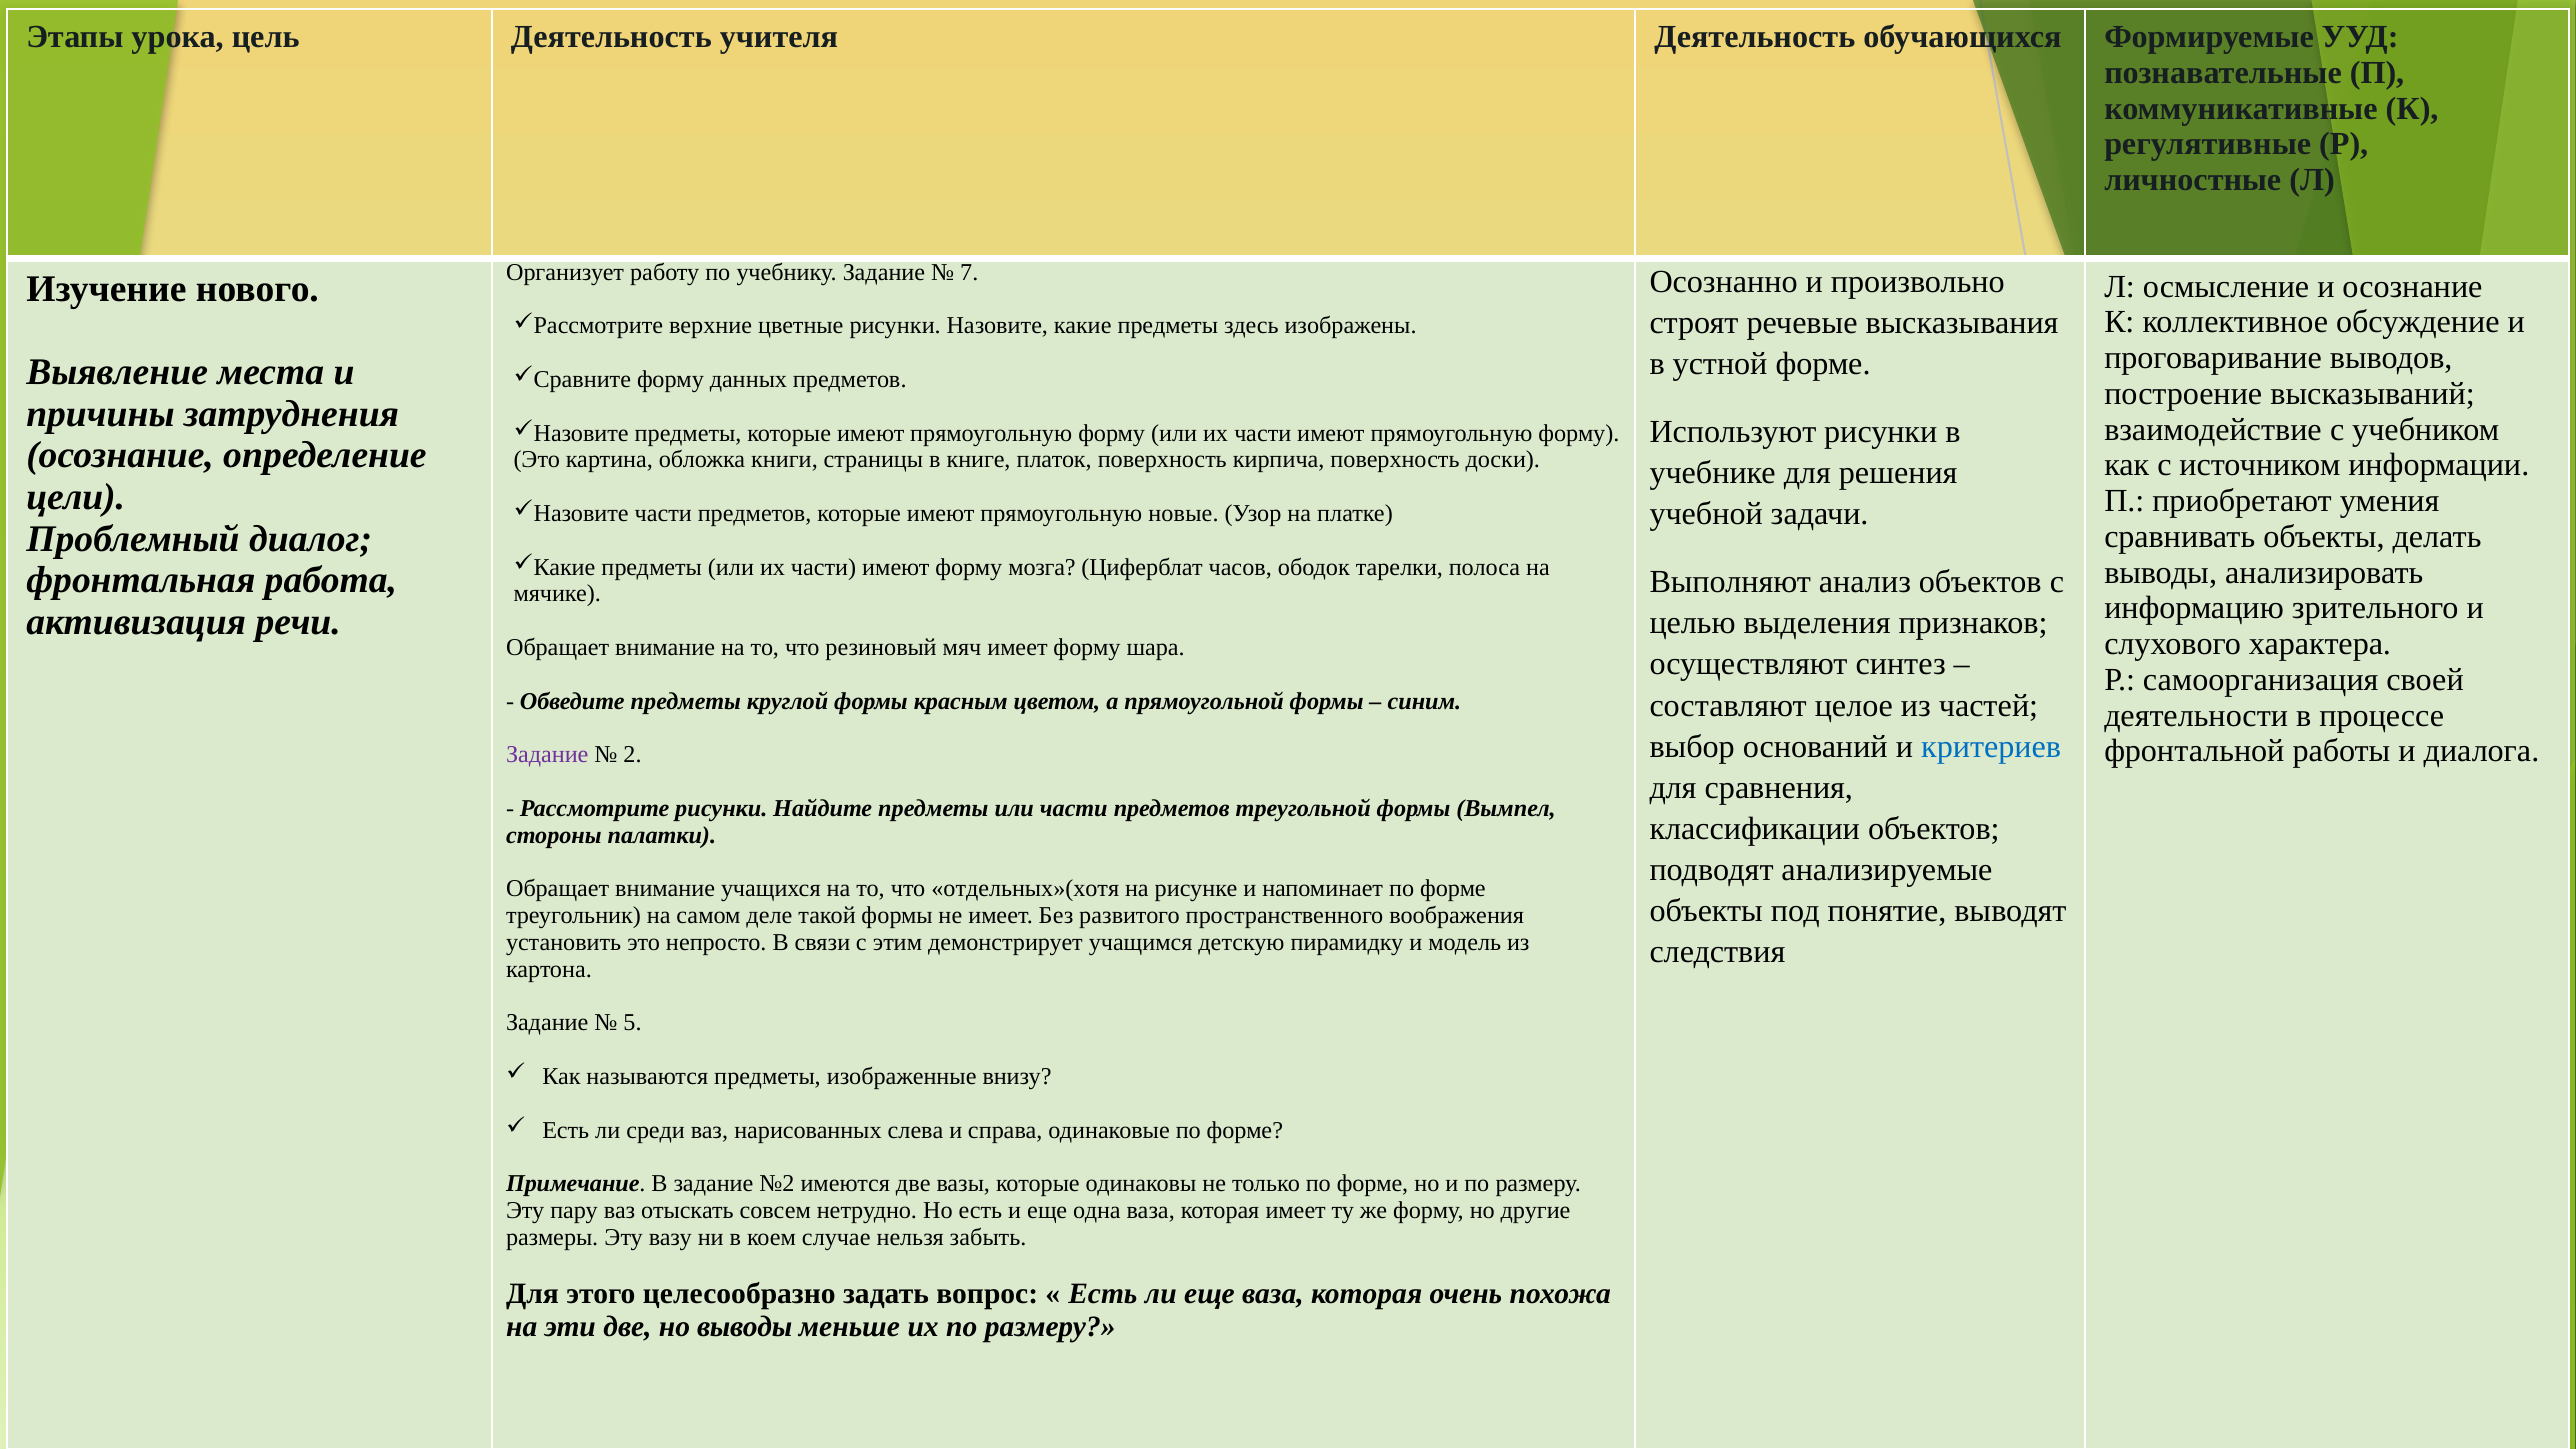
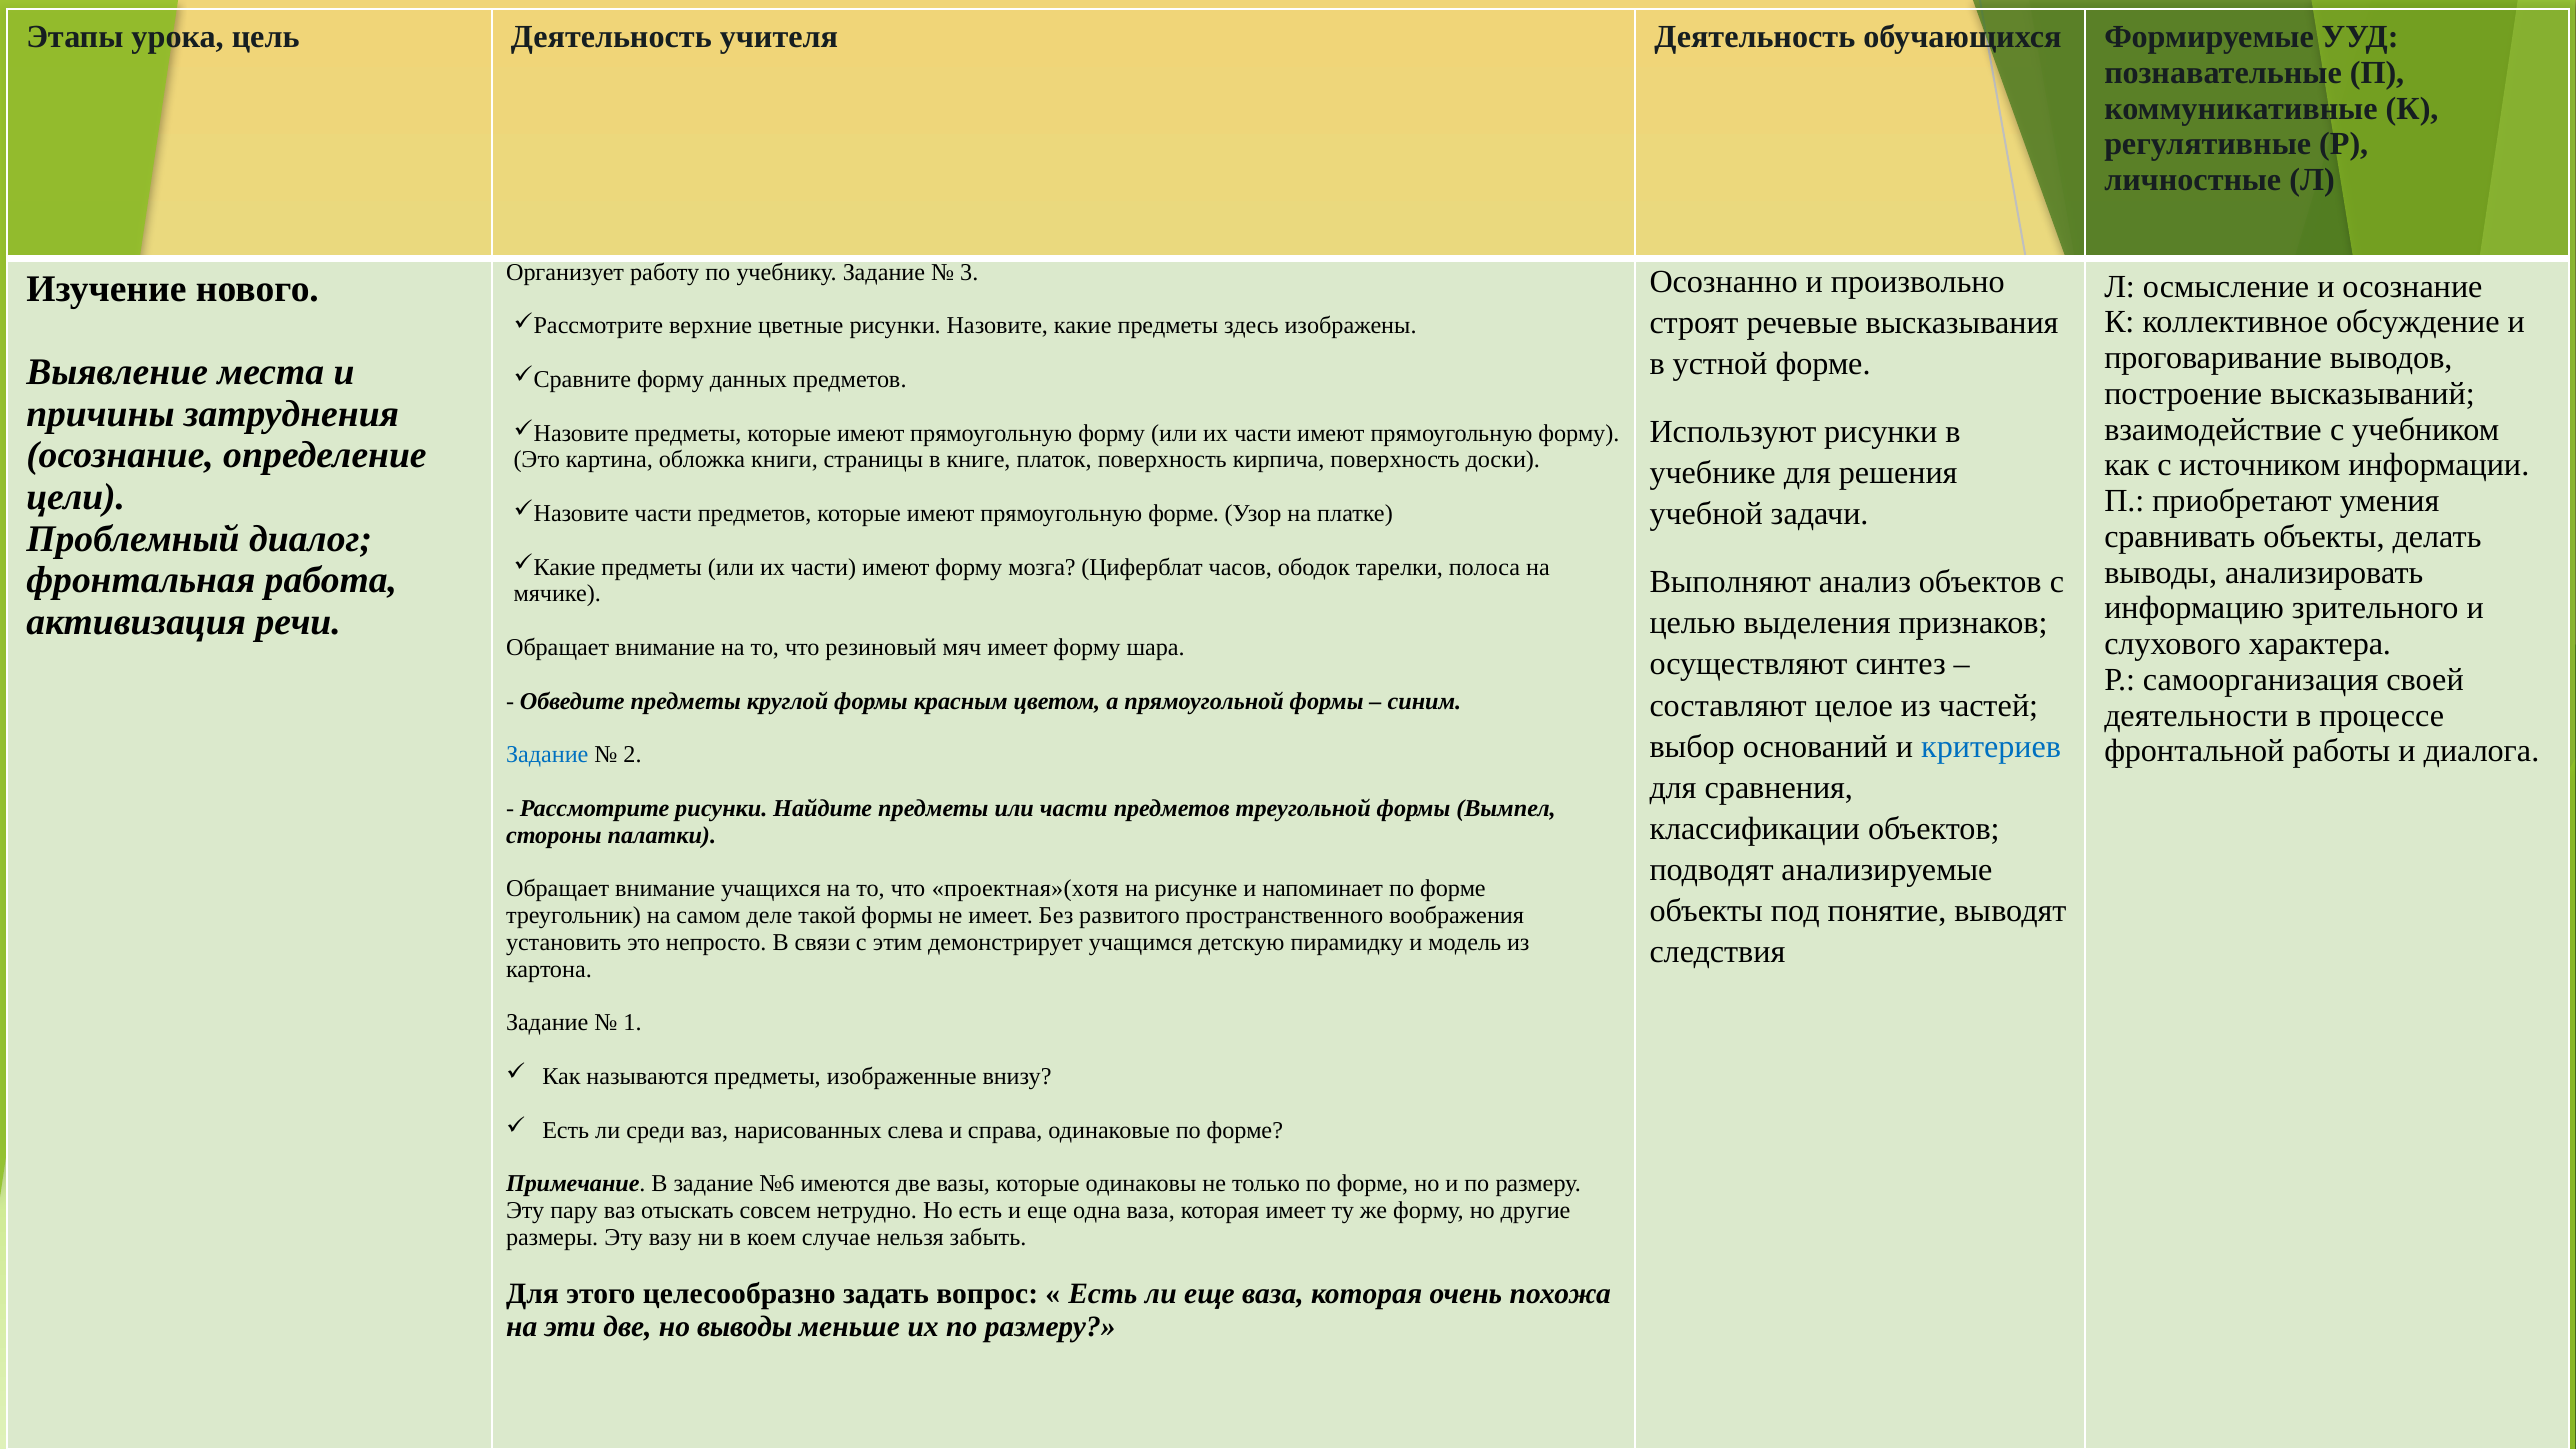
7: 7 -> 3 (969, 272)
прямоугольную новые: новые -> форме (1184, 514)
Задание colour: purple -> blue (547, 755)
отдельных»(хотя: отдельных»(хотя -> проектная»(хотя (1025, 889)
5: 5 -> 1 (633, 1023)
№2: №2 -> №6 (777, 1184)
